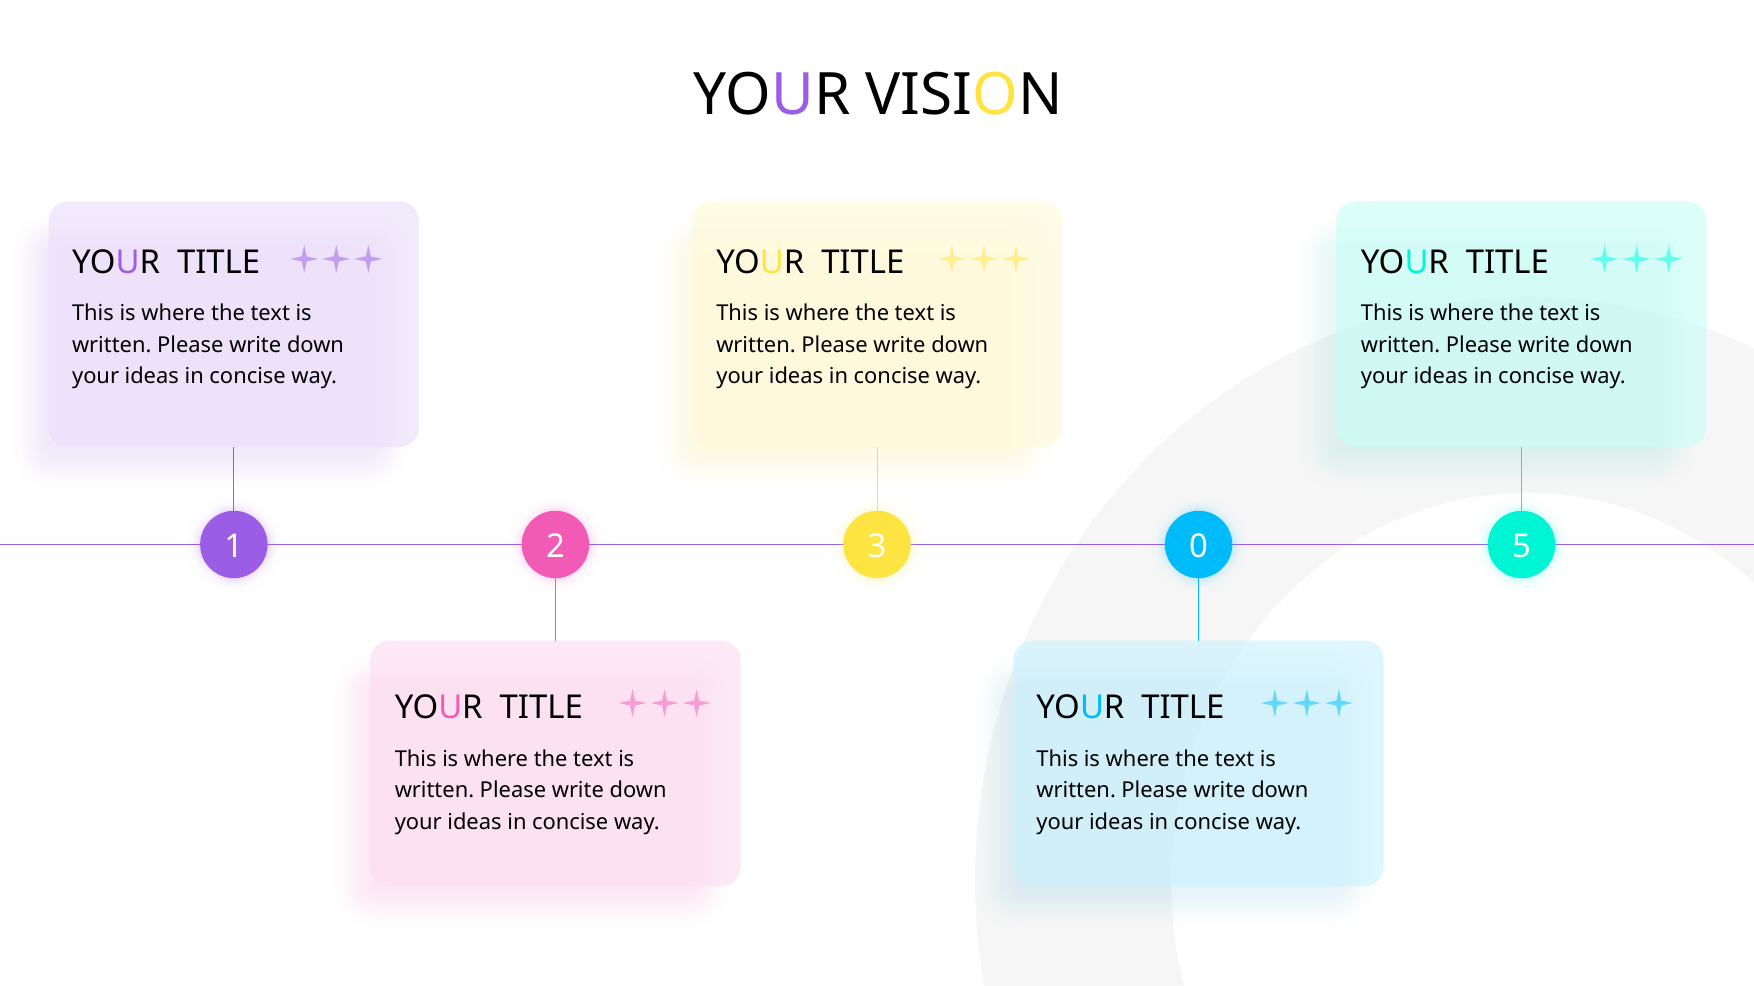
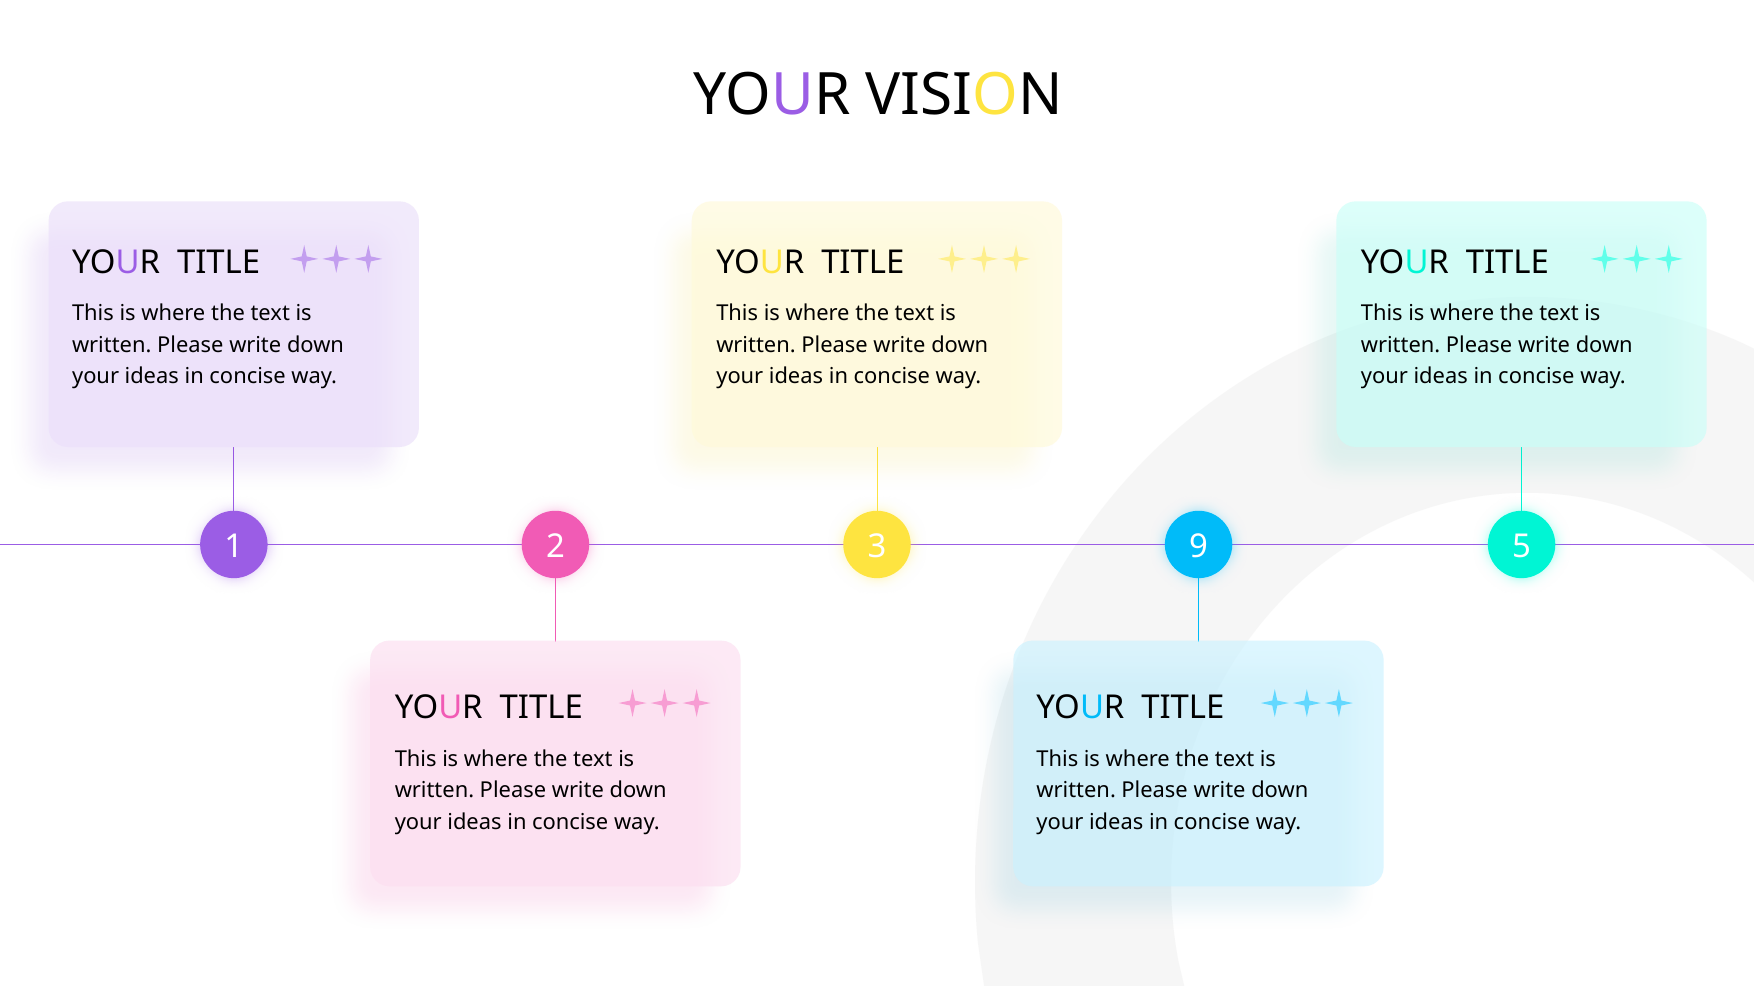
0: 0 -> 9 (1199, 547)
